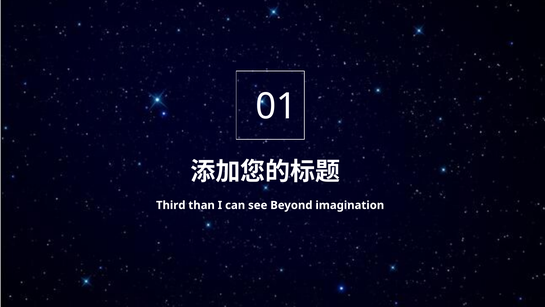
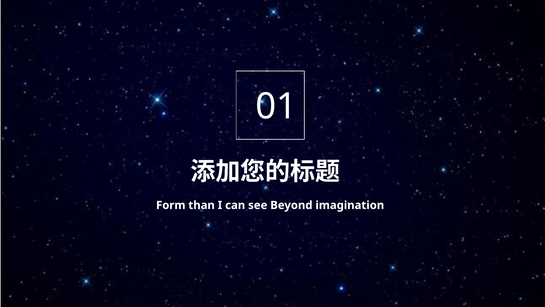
Third: Third -> Form (171, 205)
